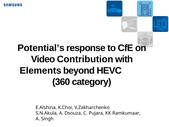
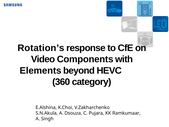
Potential’s: Potential’s -> Rotation’s (41, 48)
Contribution: Contribution -> Components (85, 59)
